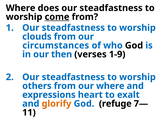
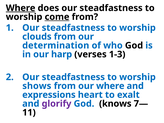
Where underline: none -> present (21, 8)
circumstances: circumstances -> determination (56, 45)
then: then -> harp (62, 54)
1-9: 1-9 -> 1-3 (117, 54)
others: others -> shows (37, 86)
glorify colour: orange -> purple (57, 104)
refuge: refuge -> knows (115, 104)
